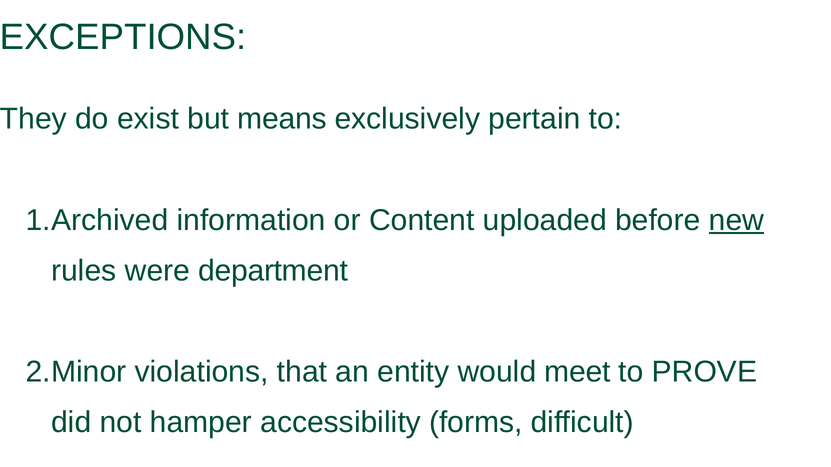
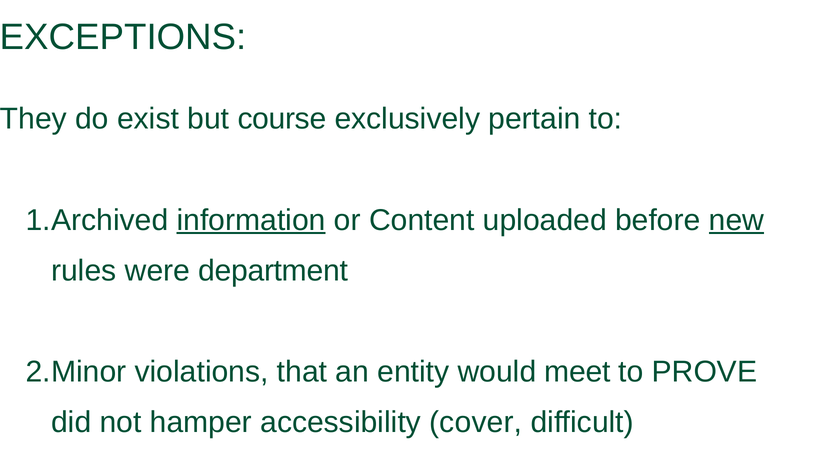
means: means -> course (282, 119)
information underline: none -> present (251, 220)
forms: forms -> cover (476, 423)
